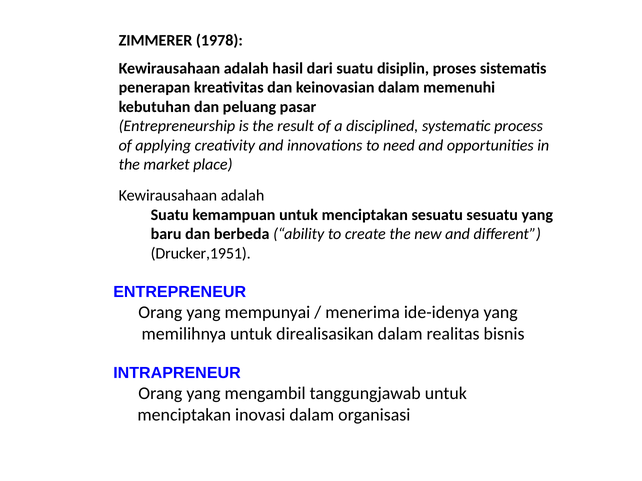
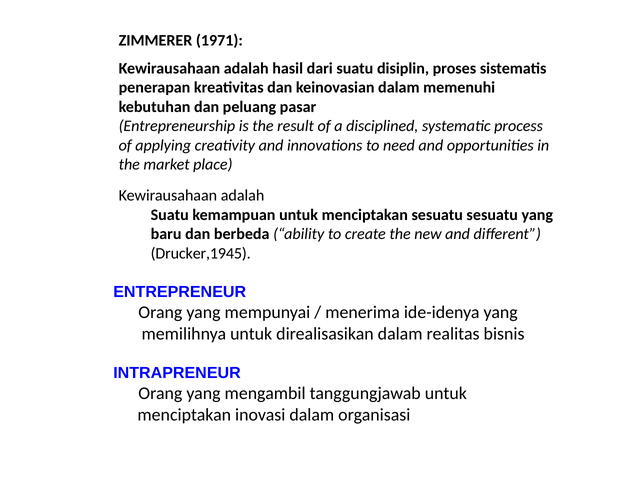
1978: 1978 -> 1971 (219, 41)
Drucker,1951: Drucker,1951 -> Drucker,1945 (201, 254)
